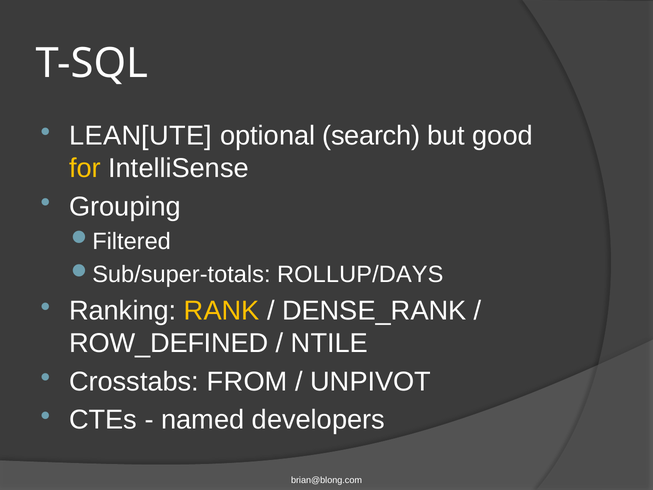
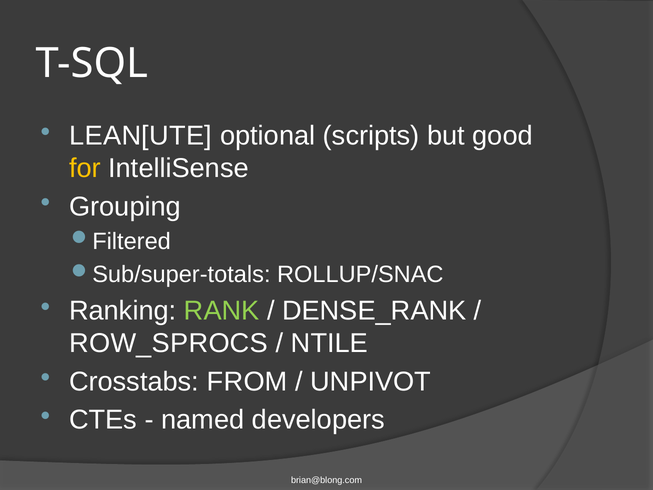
search: search -> scripts (371, 136)
ROLLUP/DAYS: ROLLUP/DAYS -> ROLLUP/SNAC (360, 275)
RANK colour: yellow -> light green (222, 311)
ROW_DEFINED: ROW_DEFINED -> ROW_SPROCS (169, 343)
